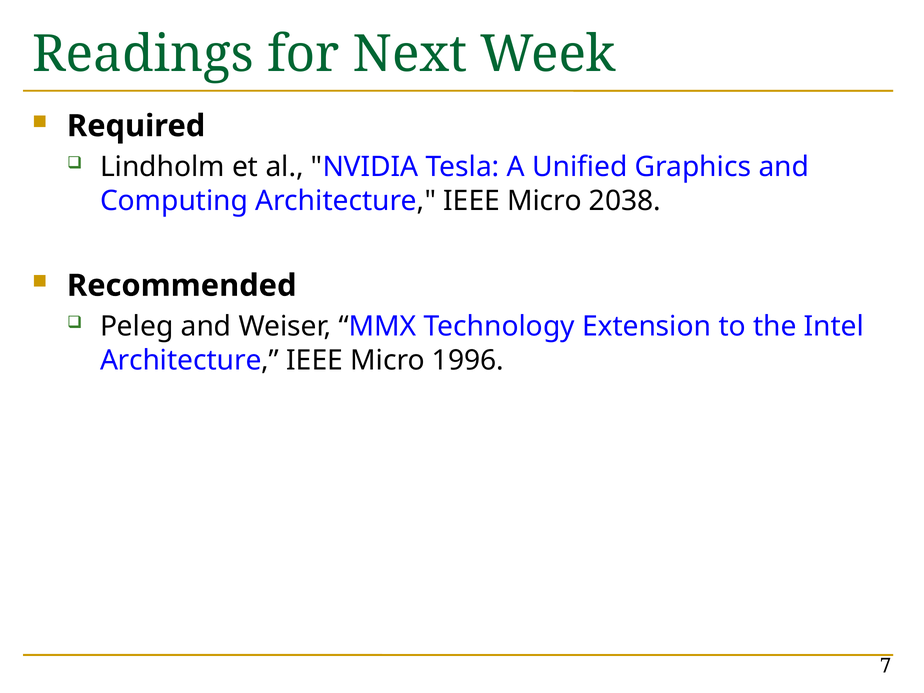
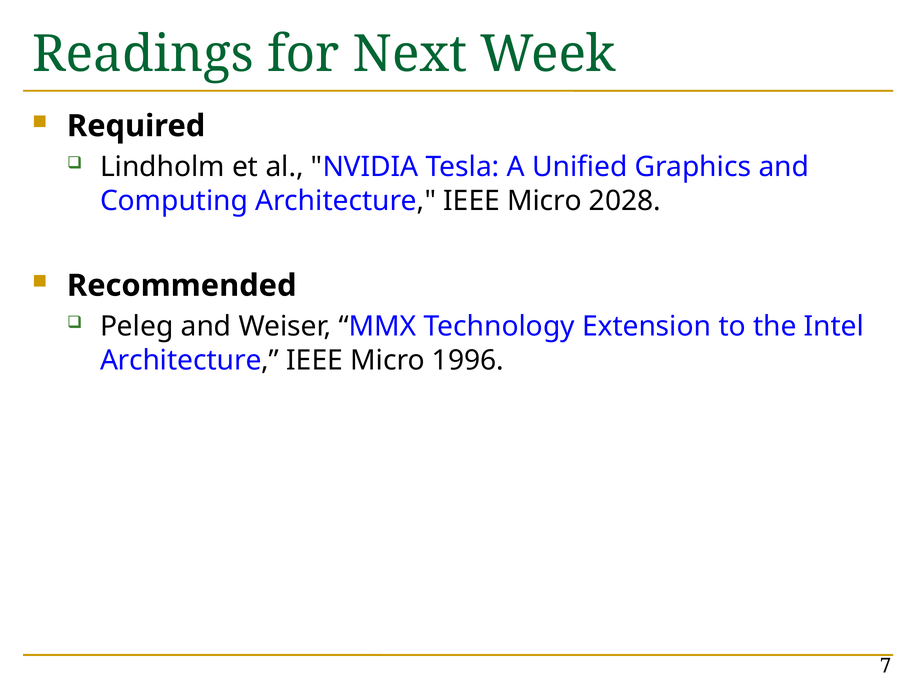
2038: 2038 -> 2028 (625, 201)
